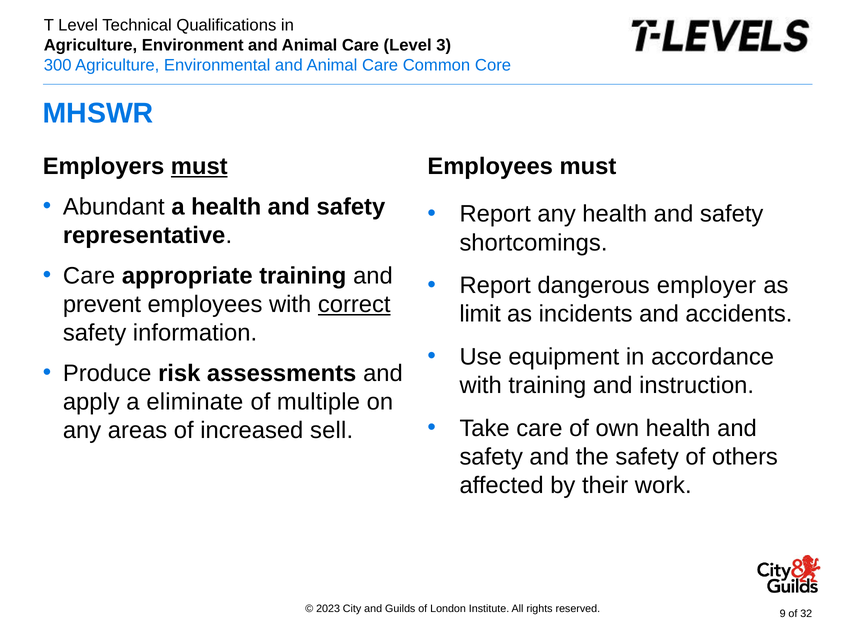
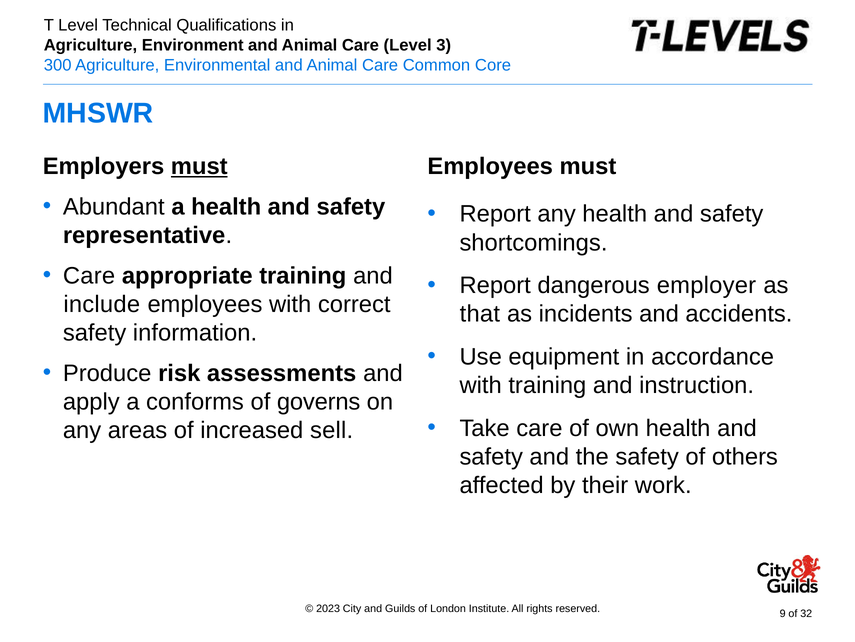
prevent: prevent -> include (102, 304)
correct underline: present -> none (354, 304)
limit: limit -> that (480, 314)
eliminate: eliminate -> conforms (195, 402)
multiple: multiple -> governs (319, 402)
